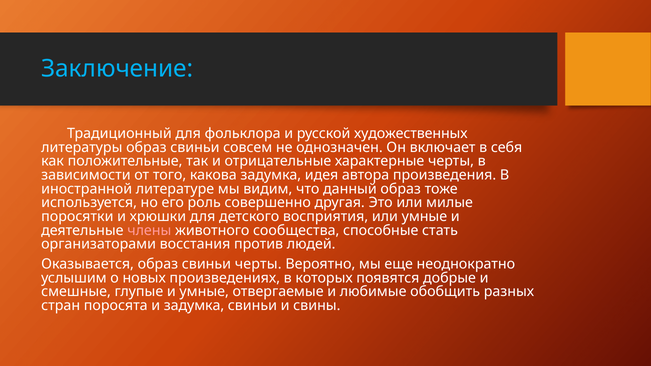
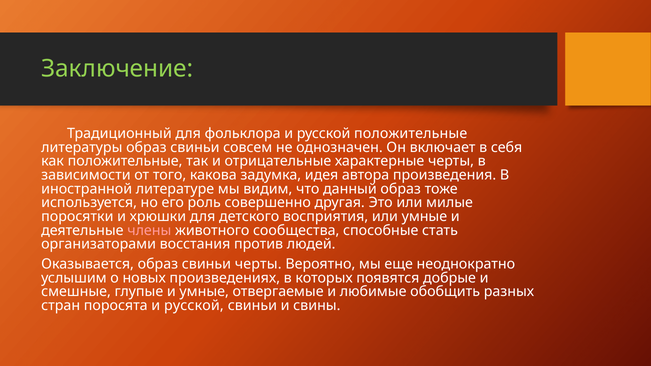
Заключение colour: light blue -> light green (117, 69)
русской художественных: художественных -> положительные (411, 134)
поросята и задумка: задумка -> русской (194, 306)
